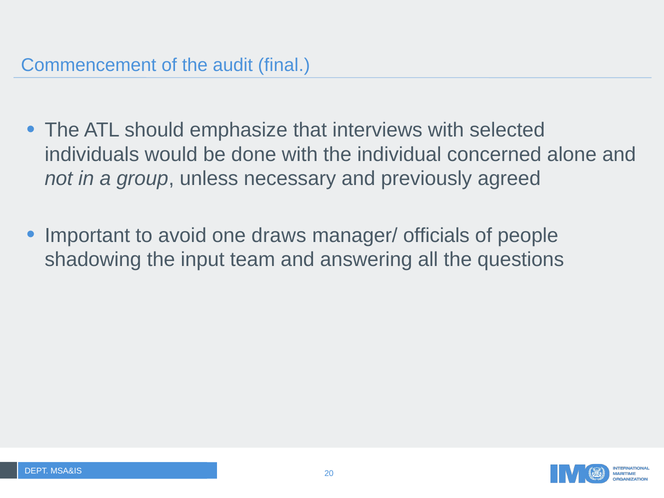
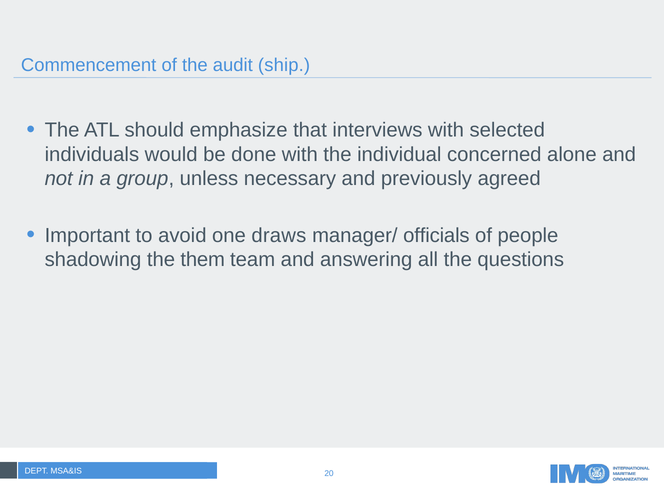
final: final -> ship (284, 65)
input: input -> them (203, 260)
